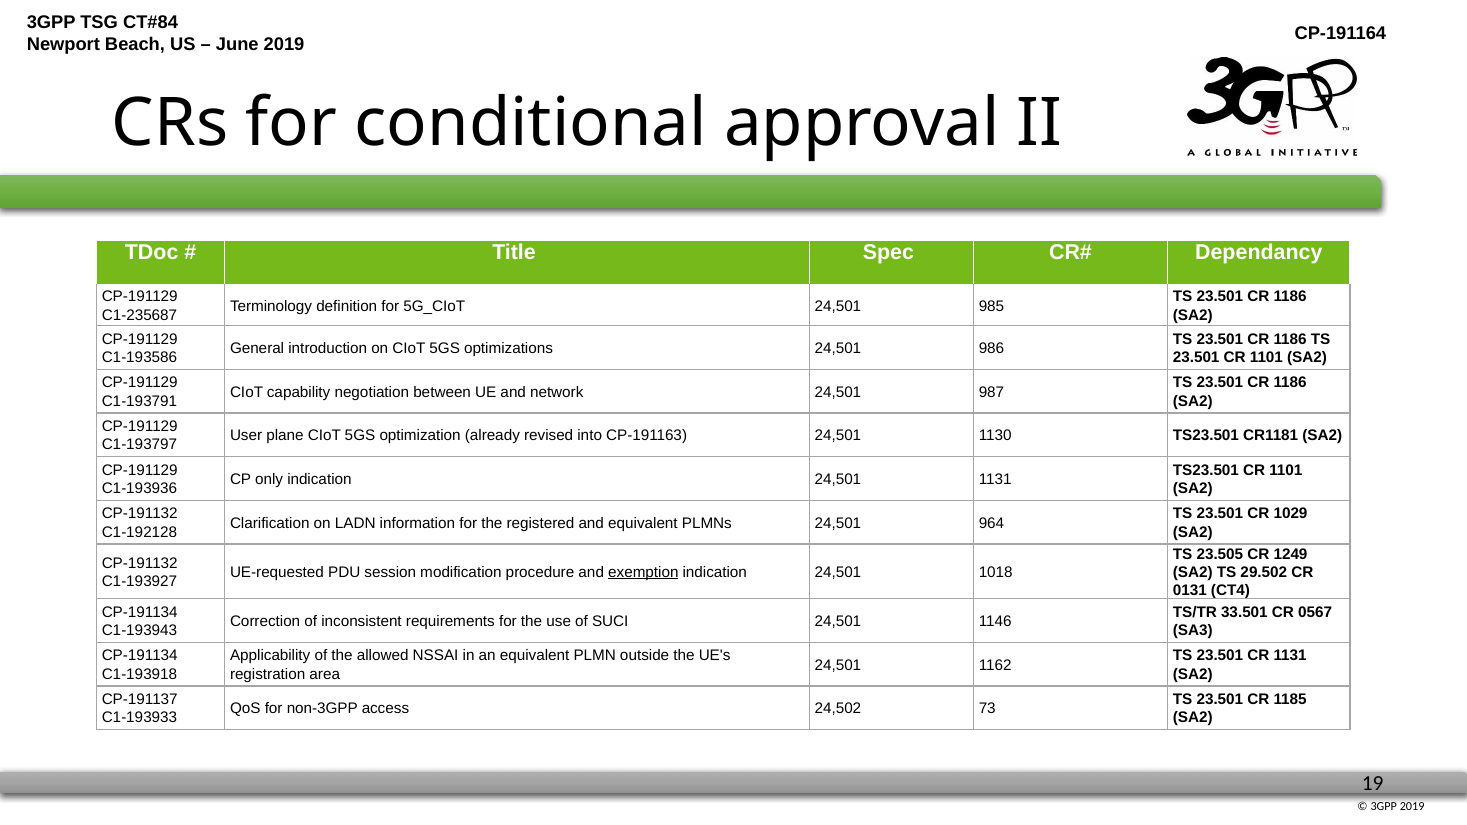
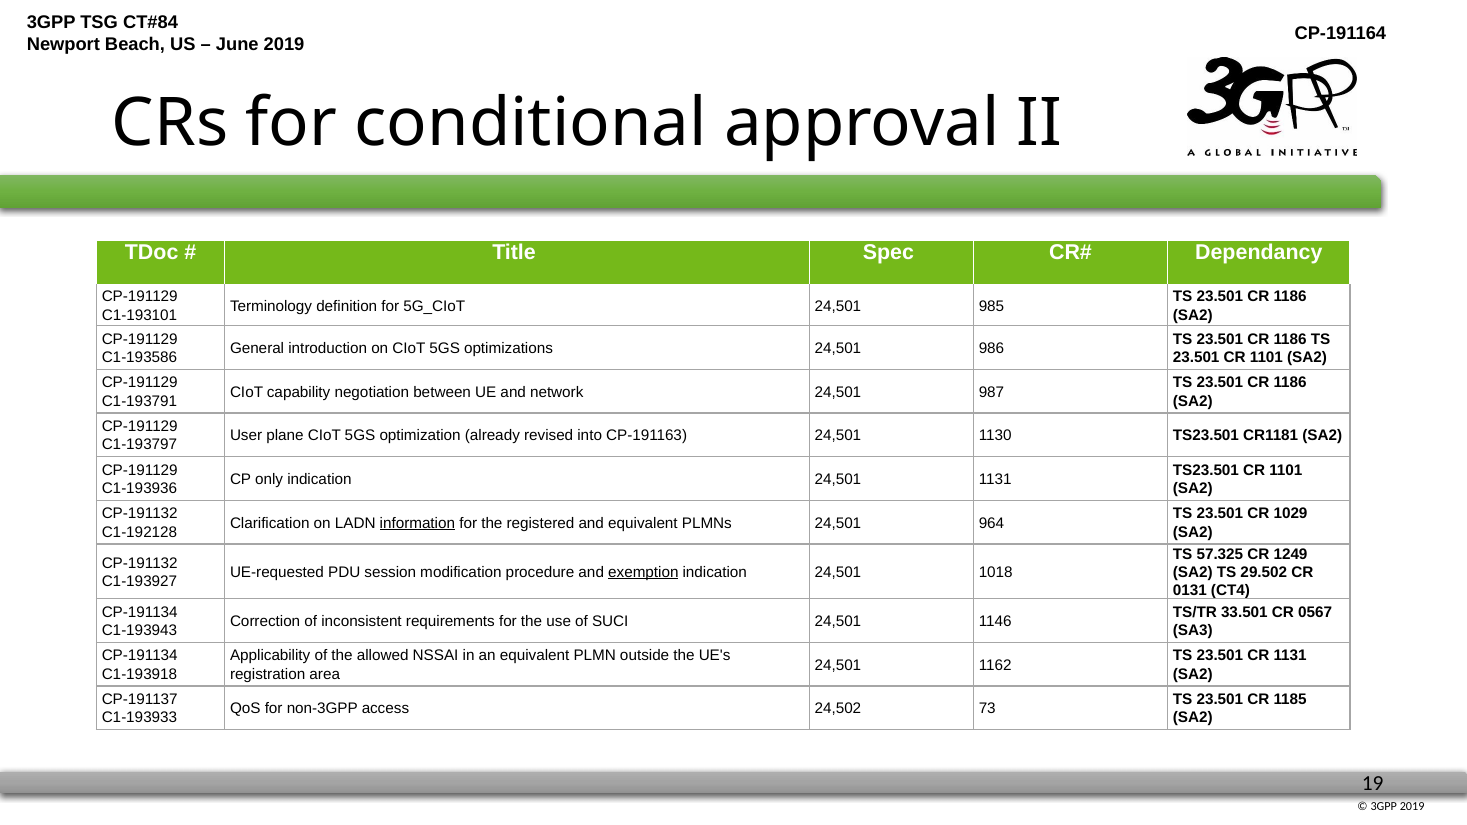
C1-235687: C1-235687 -> C1-193101 (139, 315)
information underline: none -> present (417, 523)
23.505: 23.505 -> 57.325 (1220, 554)
